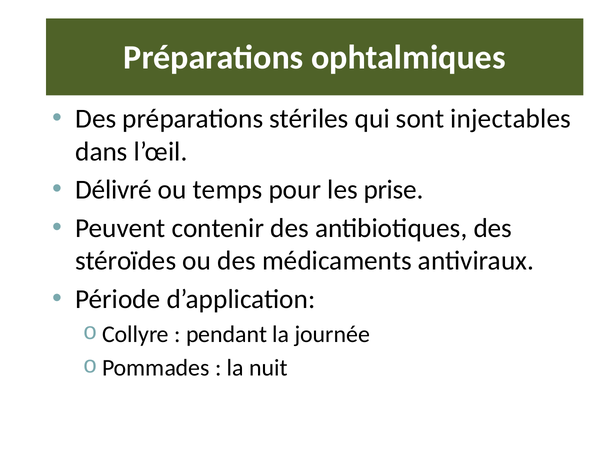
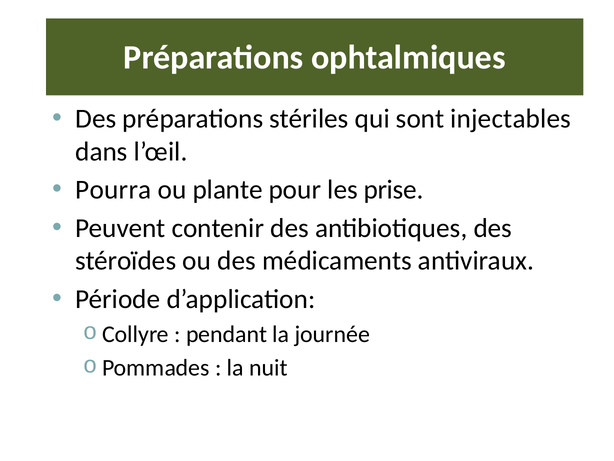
Délivré: Délivré -> Pourra (113, 190)
temps: temps -> plante (228, 190)
